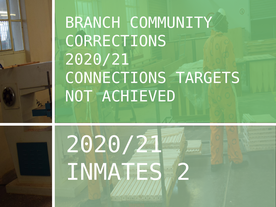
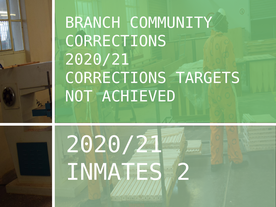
CONNECTIONS: CONNECTIONS -> CORRECTIONS (116, 78)
